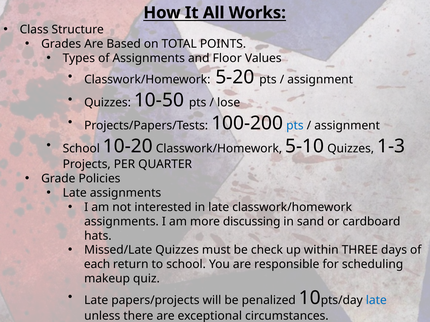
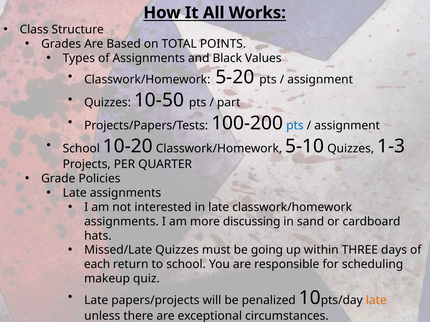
Floor: Floor -> Black (227, 58)
lose: lose -> part (229, 103)
check: check -> going (267, 250)
late colour: blue -> orange (376, 301)
